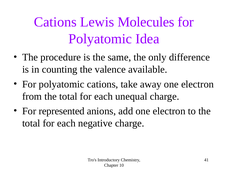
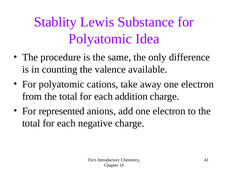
Cations: Cations -> Stablity (55, 22)
Molecules: Molecules -> Substance (146, 22)
unequal: unequal -> addition (131, 96)
